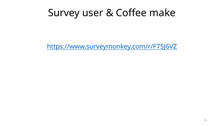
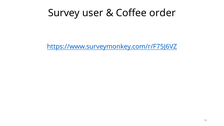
make: make -> order (162, 13)
